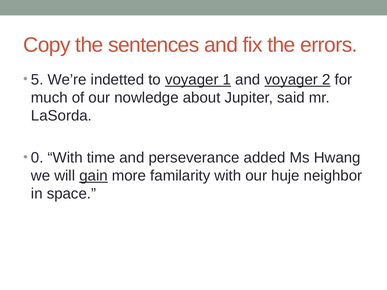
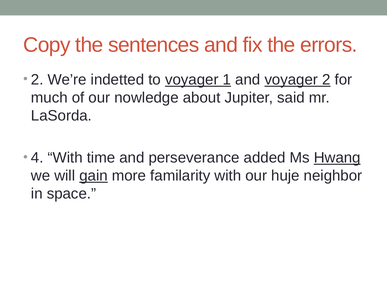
5: 5 -> 2 (37, 80)
0: 0 -> 4 (37, 158)
Hwang underline: none -> present (337, 158)
